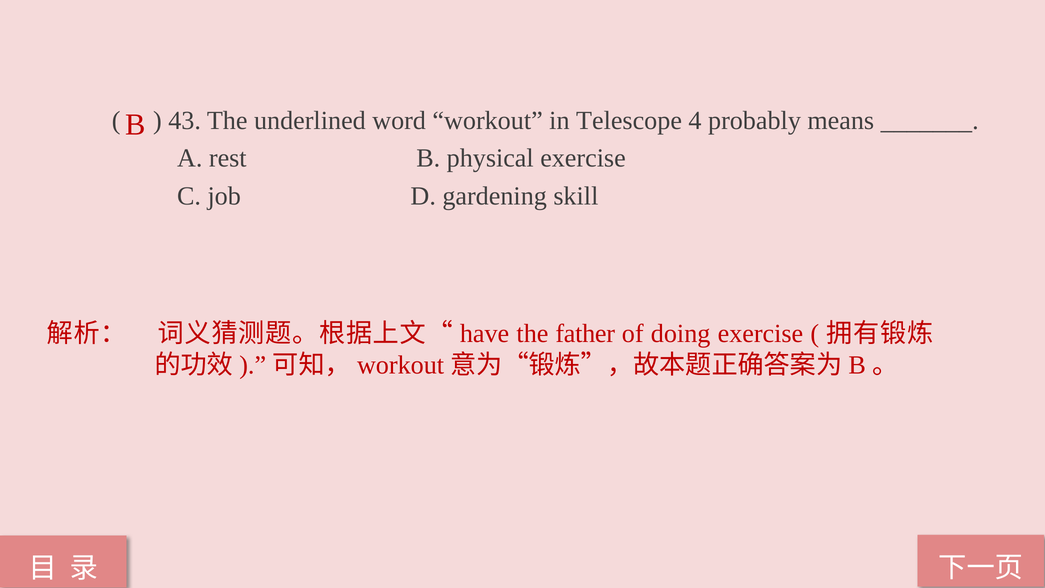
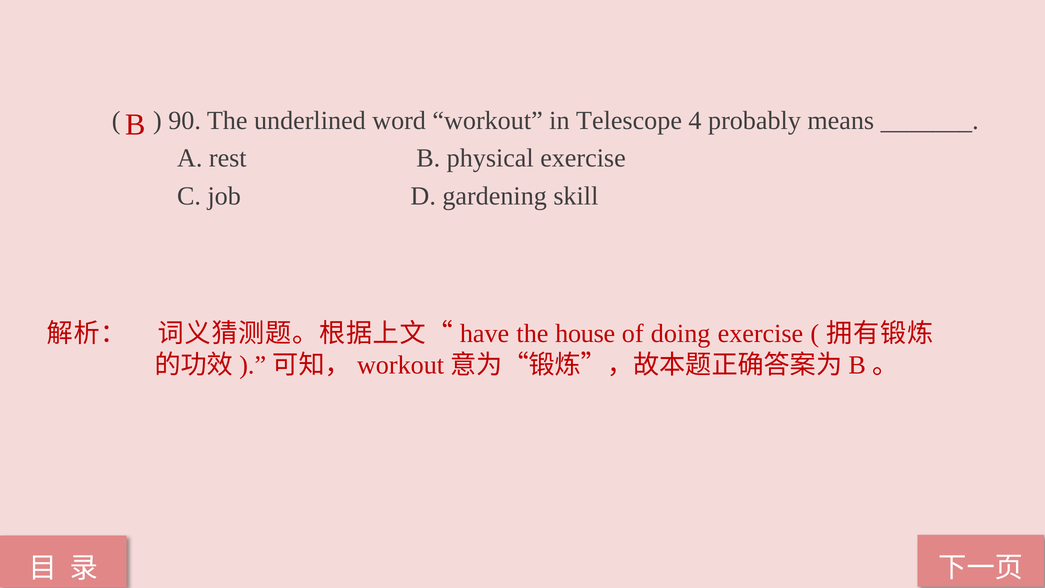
43: 43 -> 90 (185, 121)
father: father -> house (585, 334)
